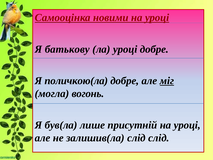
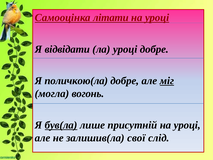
новими: новими -> літати (111, 18)
батькову: батькову -> відвідати (67, 49)
був(ла underline: none -> present (61, 125)
залишив(ла слід: слід -> свої (136, 138)
